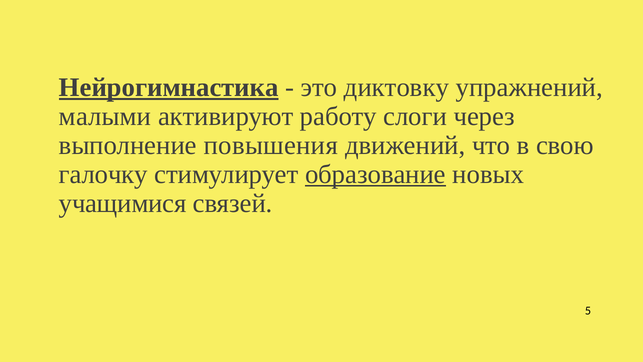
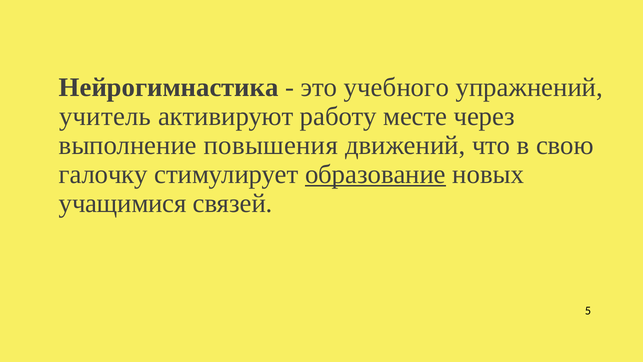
Нейрогимнастика underline: present -> none (169, 87)
диктовку: диктовку -> учебного (396, 87)
малыми: малыми -> учитель (105, 116)
слоги: слоги -> месте (415, 116)
